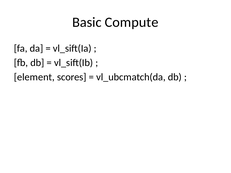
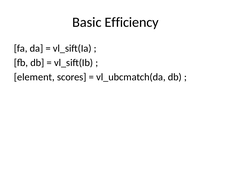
Compute: Compute -> Efficiency (132, 22)
